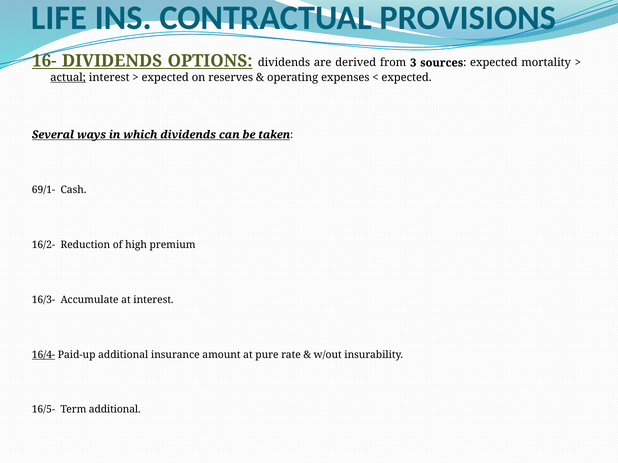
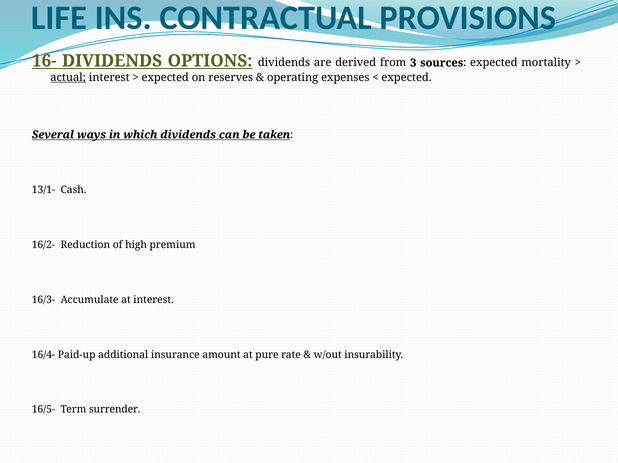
69/1-: 69/1- -> 13/1- (44, 190)
16/4- underline: present -> none (44, 355)
Term additional: additional -> surrender (115, 410)
